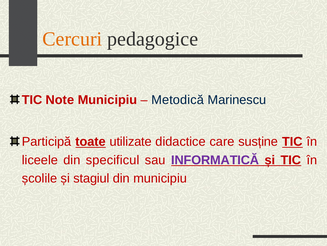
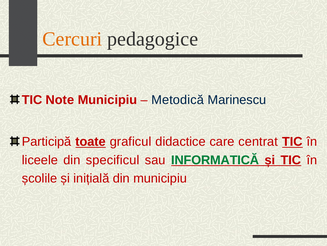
utilizate: utilizate -> graficul (131, 141)
susține: susține -> centrat (258, 141)
INFORMATICĂ colour: purple -> green (215, 160)
stagiul: stagiul -> inițială (91, 178)
